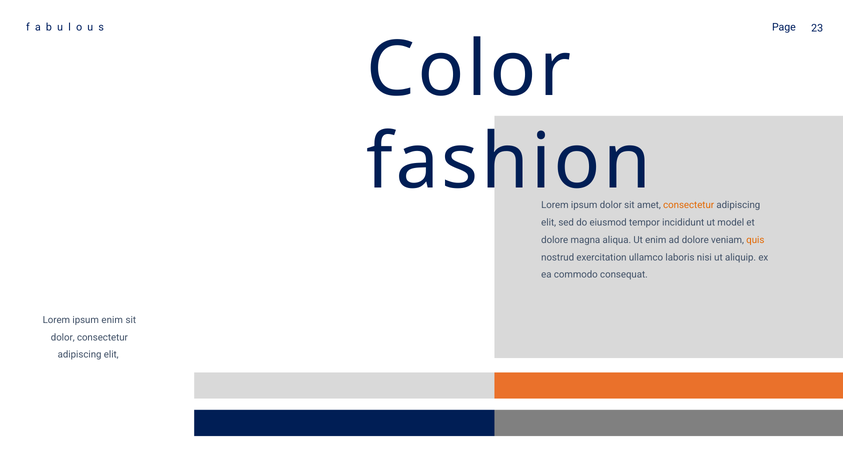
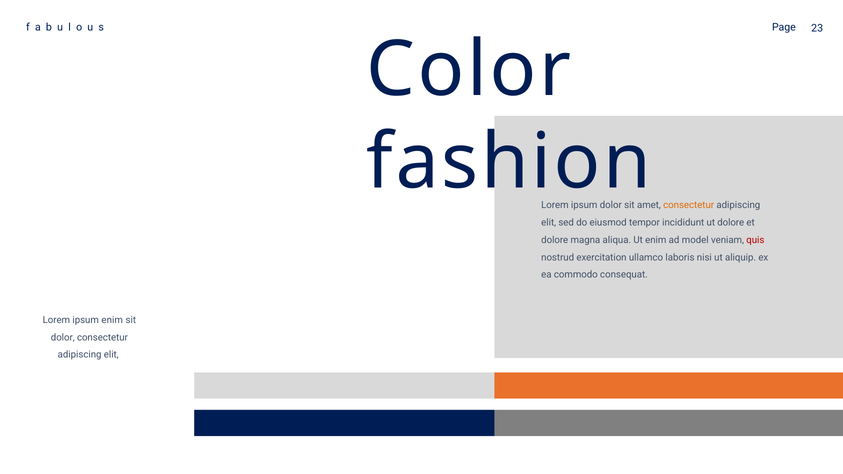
ut model: model -> dolore (731, 223)
ad dolore: dolore -> model (695, 240)
quis colour: orange -> red (755, 240)
